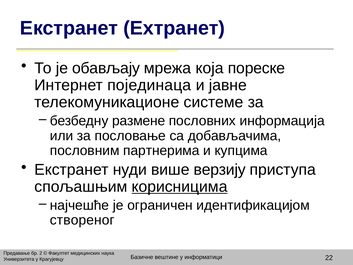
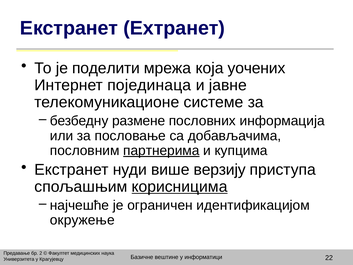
обављају: обављају -> поделити (106, 68)
пореске: пореске -> уочених (256, 68)
партнерима underline: none -> present (161, 150)
створеног: створеног -> окружење (82, 220)
